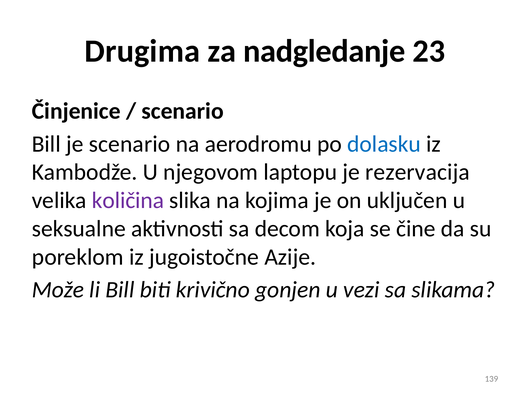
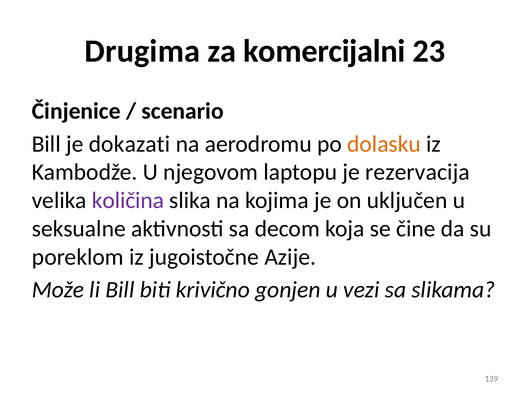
nadgledanje: nadgledanje -> komercijalni (324, 51)
je scenario: scenario -> dokazati (130, 144)
dolasku colour: blue -> orange (384, 144)
